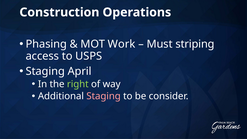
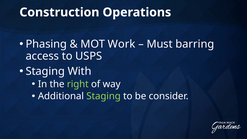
striping: striping -> barring (195, 44)
April: April -> With (80, 71)
Staging colour: pink -> light green (104, 96)
